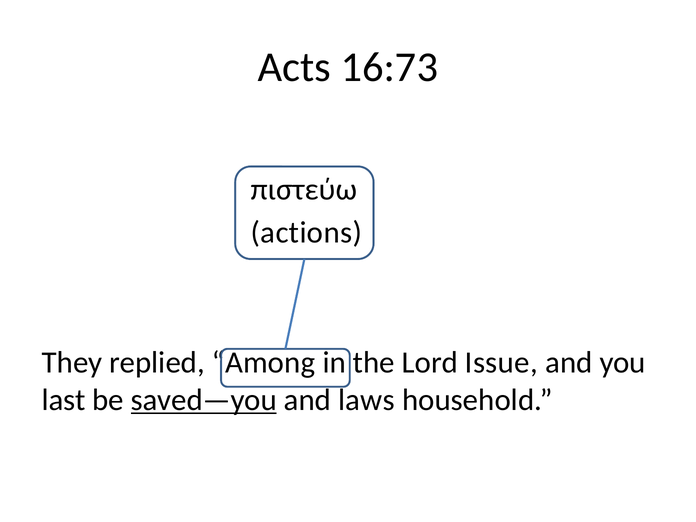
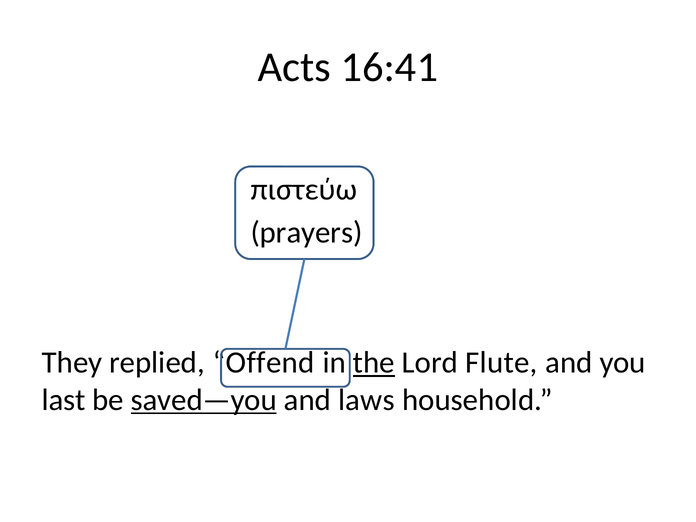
16:73: 16:73 -> 16:41 (389, 67)
actions: actions -> prayers (307, 233)
Among: Among -> Offend (264, 363)
the underline: none -> present (374, 363)
Issue: Issue -> Flute (501, 363)
